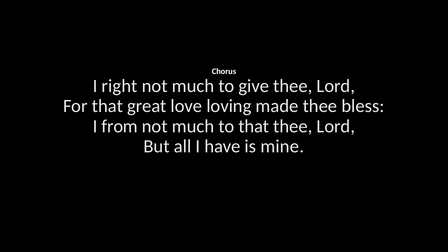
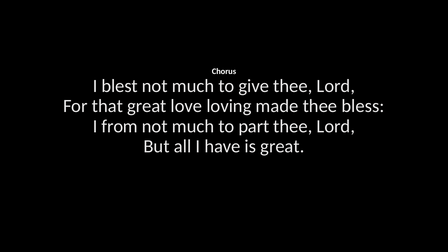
right: right -> blest (120, 86)
to that: that -> part (254, 126)
is mine: mine -> great (282, 146)
